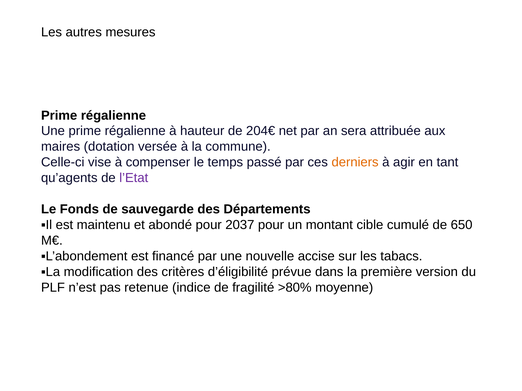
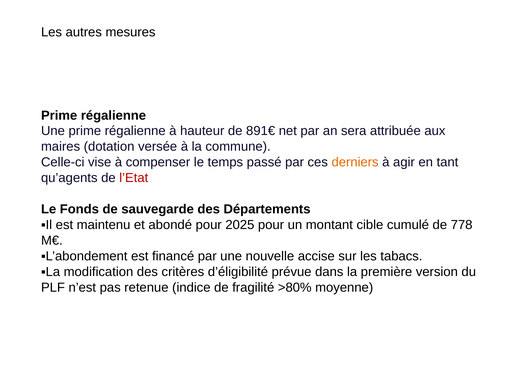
204€: 204€ -> 891€ (261, 131)
l’Etat colour: purple -> red (134, 178)
2037: 2037 -> 2025 (240, 225)
650: 650 -> 778 (462, 225)
